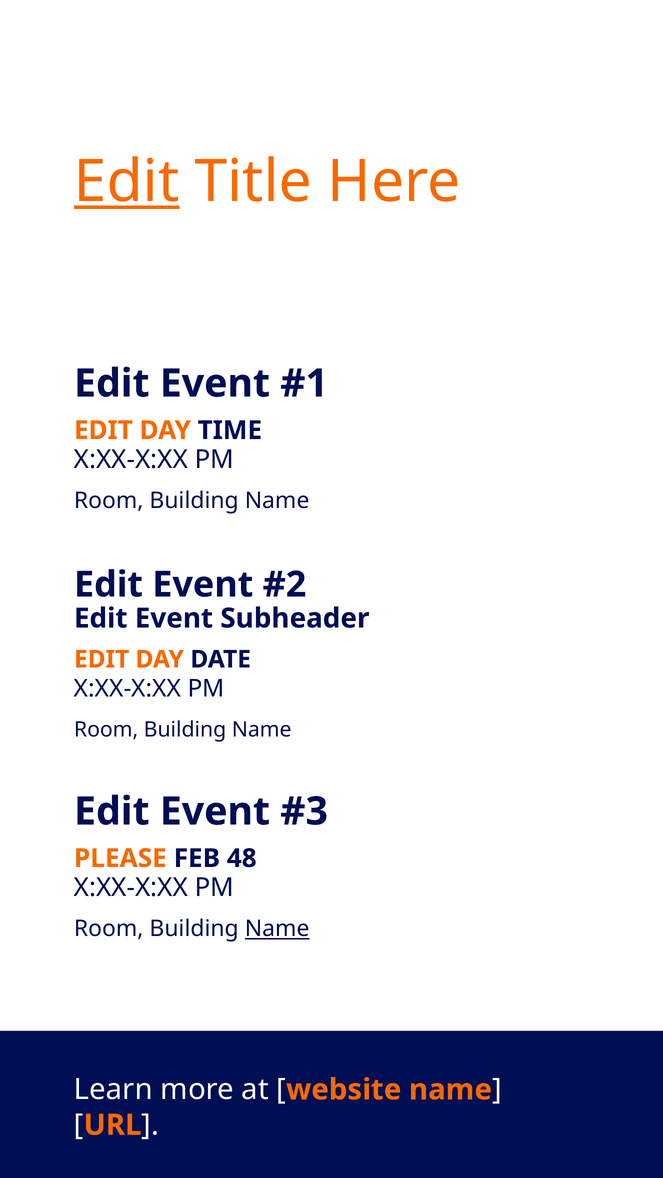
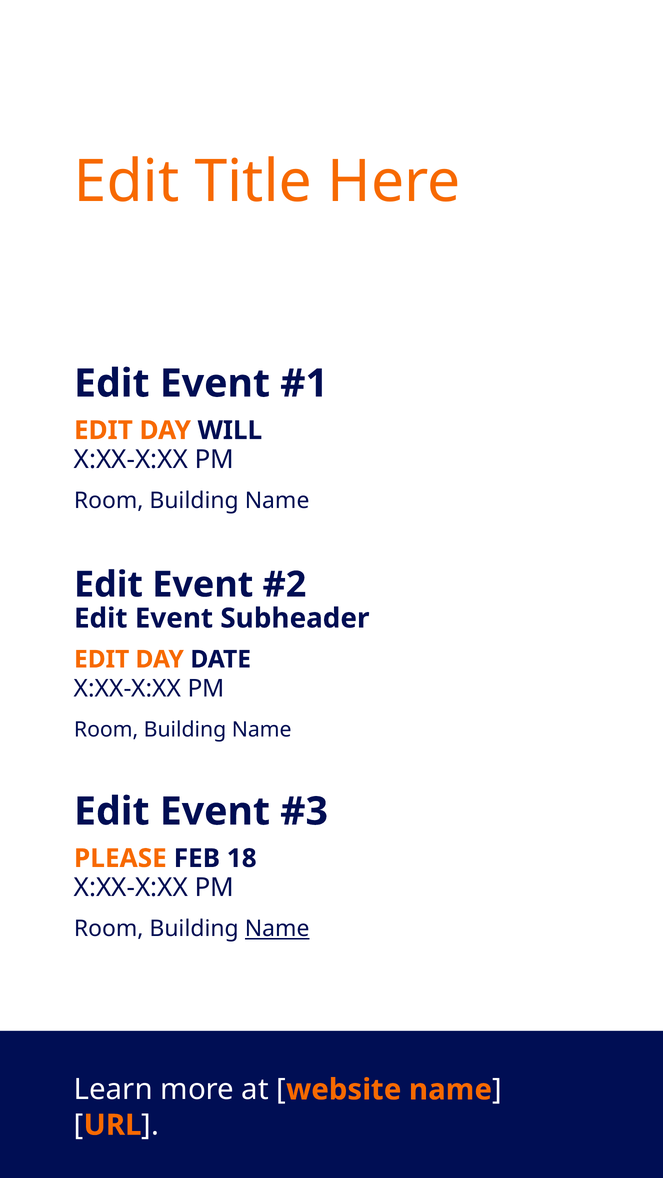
Edit underline: present -> none (127, 182)
TIME: TIME -> WILL (230, 430)
48: 48 -> 18 (242, 858)
